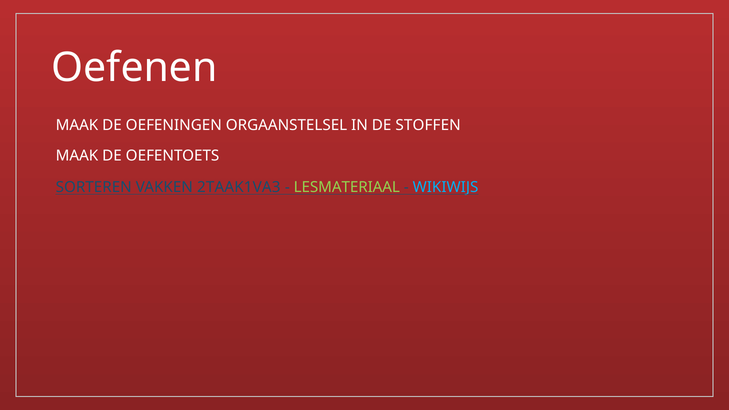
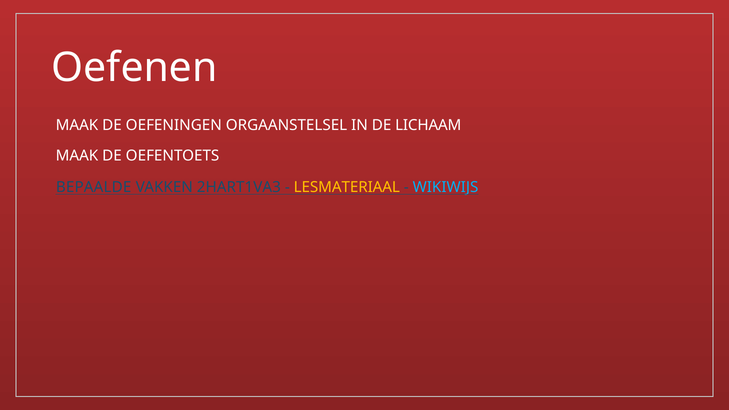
STOFFEN: STOFFEN -> LICHAAM (428, 125)
SORTEREN: SORTEREN -> BEPAALDE (94, 187)
2TAAK1VA3: 2TAAK1VA3 -> 2HART1VA3 (239, 187)
LESMATERIAAL colour: light green -> yellow (347, 187)
